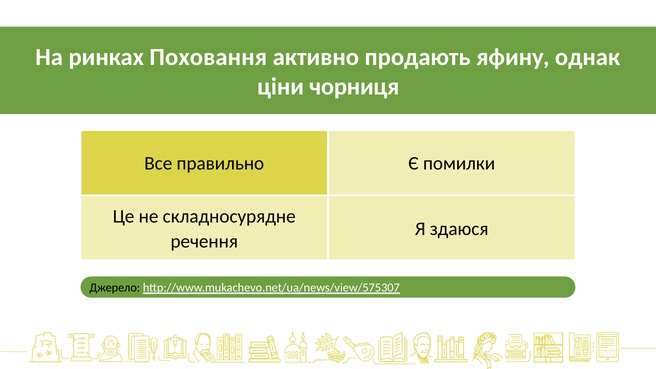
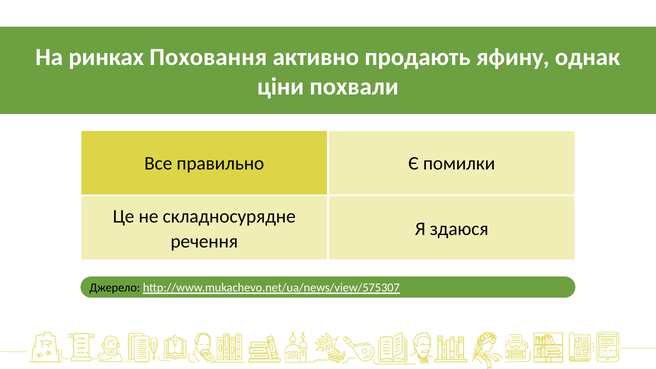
чорниця: чорниця -> похвали (354, 87)
